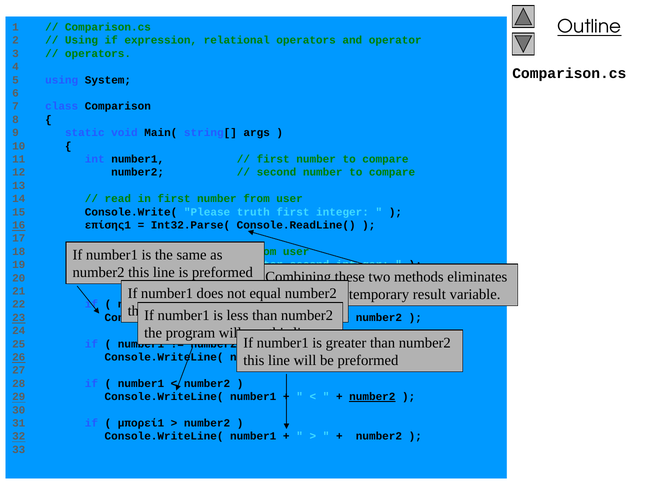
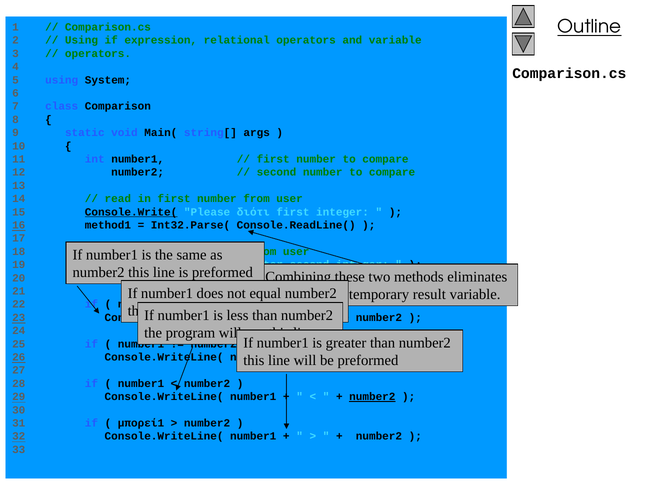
and operator: operator -> variable (395, 40)
Console.Write( underline: none -> present (131, 212)
truth: truth -> διότι (253, 212)
επίσης1: επίσης1 -> method1 (108, 226)
